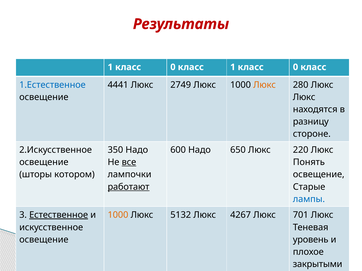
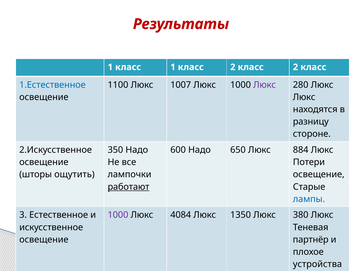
0: 0 -> 1 (173, 67)
1: 1 -> 2 (233, 67)
0: 0 -> 2 (296, 67)
4441: 4441 -> 1100 (118, 85)
2749: 2749 -> 1007 (181, 85)
Люкс colour: orange -> purple (265, 85)
220: 220 -> 884 (301, 150)
все underline: present -> none (129, 162)
Понять: Понять -> Потери (309, 162)
котором: котором -> ощутить (74, 175)
Естественное underline: present -> none (59, 215)
1000 colour: orange -> purple (118, 215)
5132: 5132 -> 4084 (181, 215)
4267: 4267 -> 1350 (241, 215)
701: 701 -> 380 (301, 215)
уровень: уровень -> партнёр (311, 240)
закрытыми: закрытыми -> устройства (317, 265)
